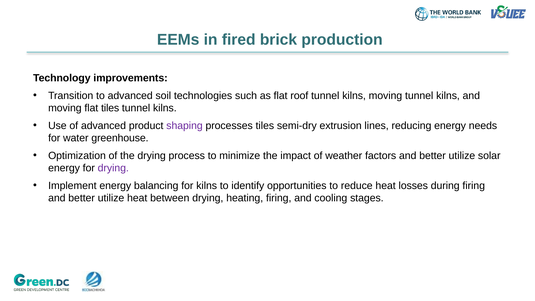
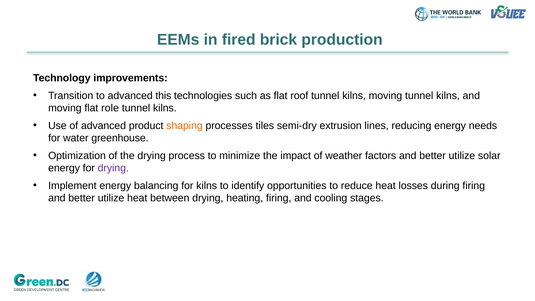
soil: soil -> this (163, 96)
flat tiles: tiles -> role (110, 108)
shaping colour: purple -> orange (185, 126)
